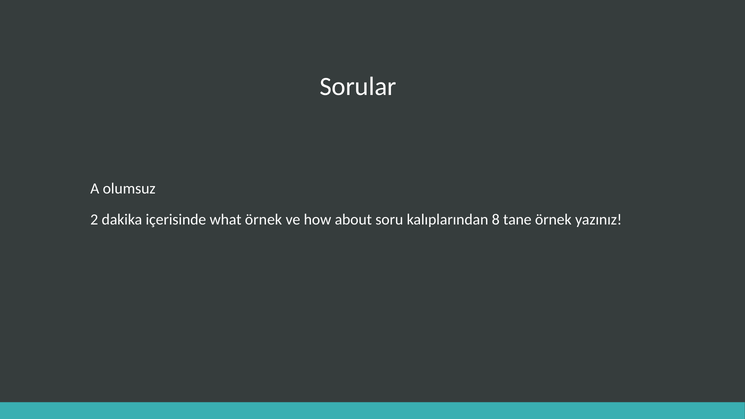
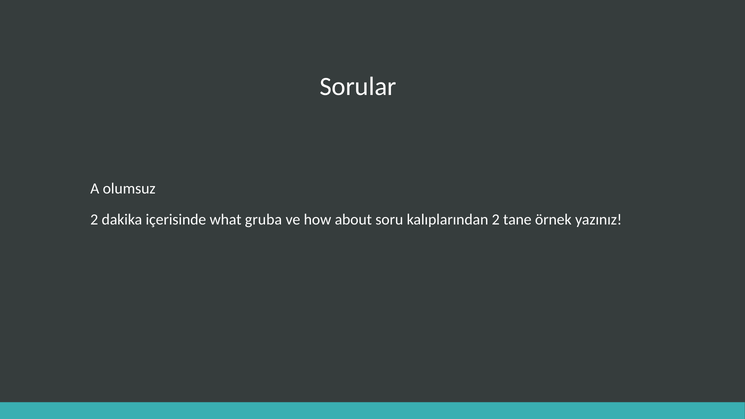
what örnek: örnek -> gruba (264, 219)
kalıplarından 8: 8 -> 2 (496, 219)
